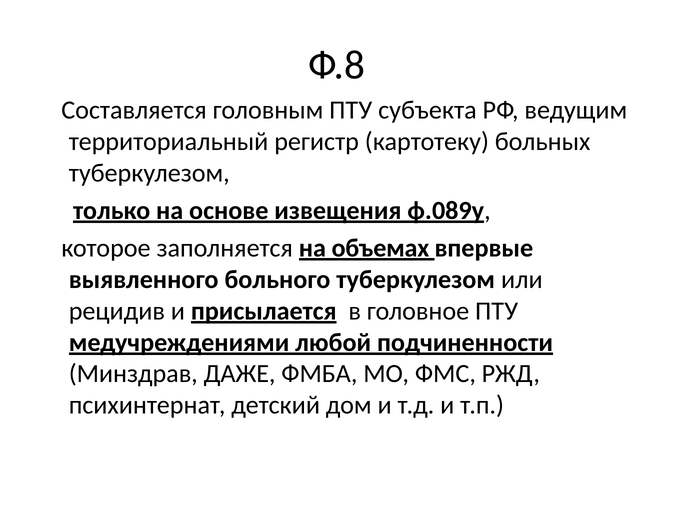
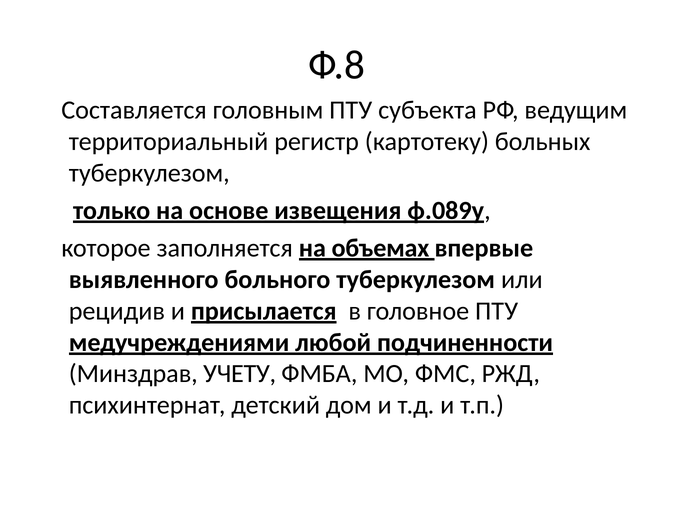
ДАЖЕ: ДАЖЕ -> УЧЕТУ (240, 374)
